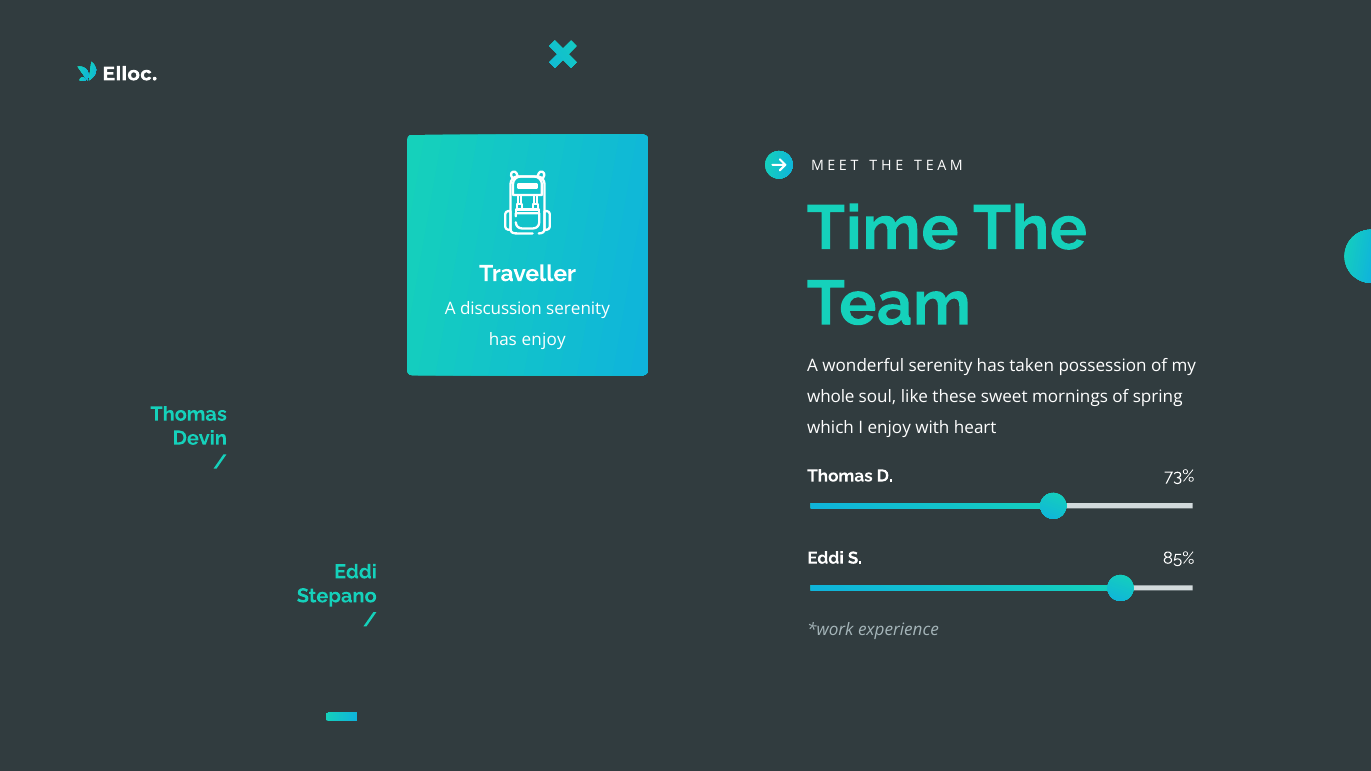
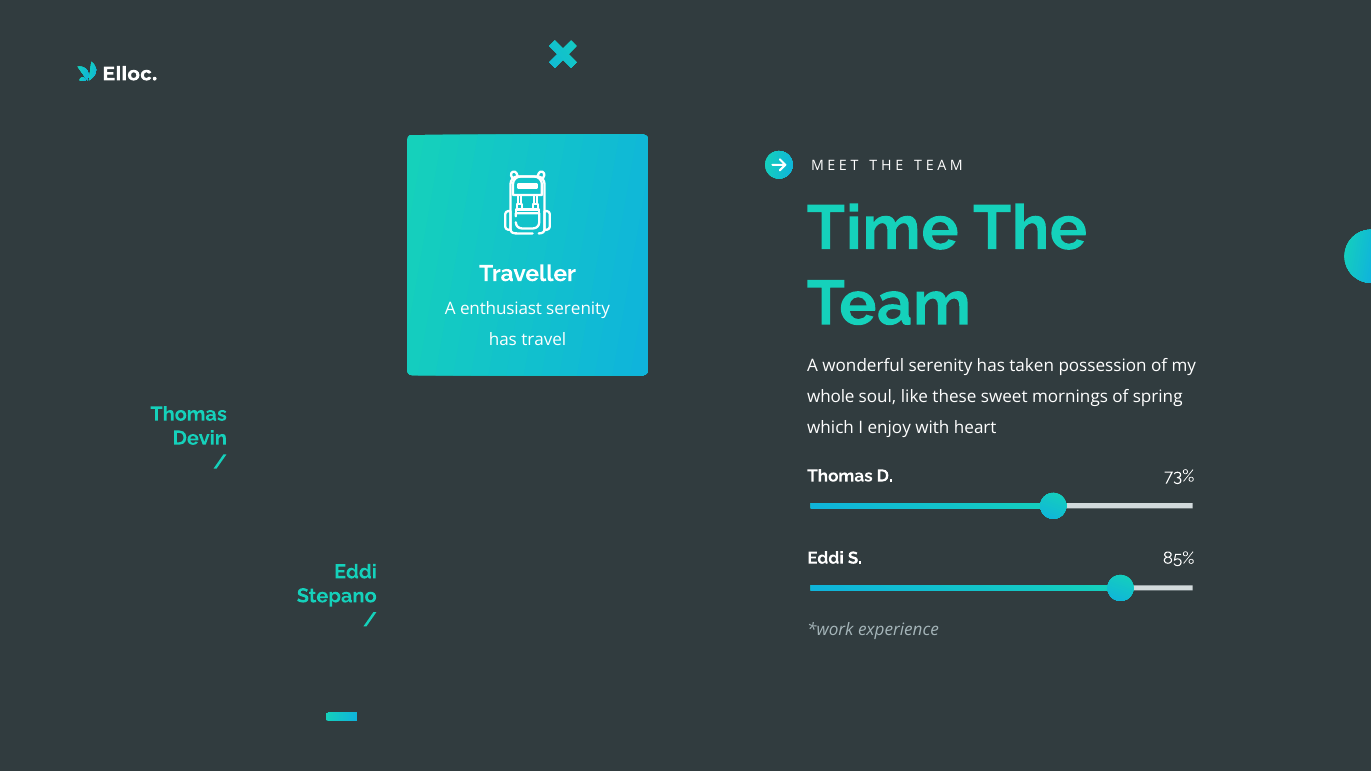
discussion: discussion -> enthusiast (501, 309)
has enjoy: enjoy -> travel (544, 340)
